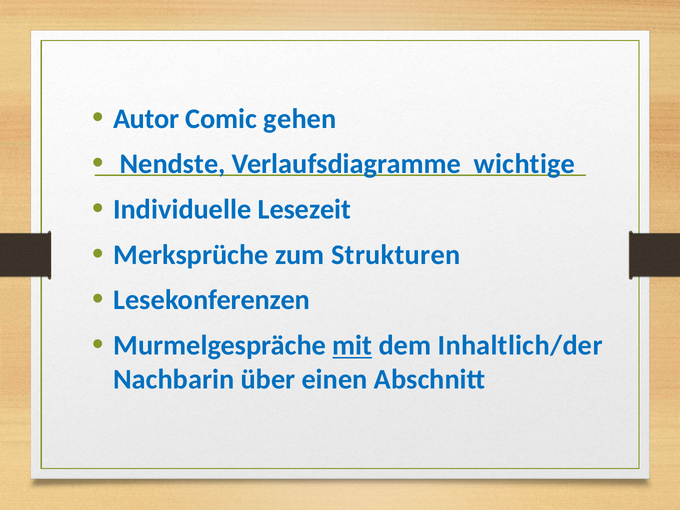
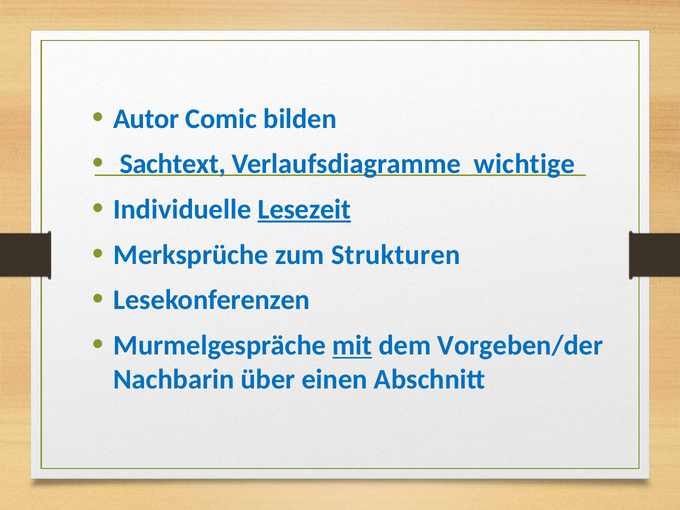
gehen: gehen -> bilden (300, 119)
Nendste: Nendste -> Sachtext (173, 164)
Lesezeit underline: none -> present (304, 209)
Inhaltlich/der: Inhaltlich/der -> Vorgeben/der (520, 345)
